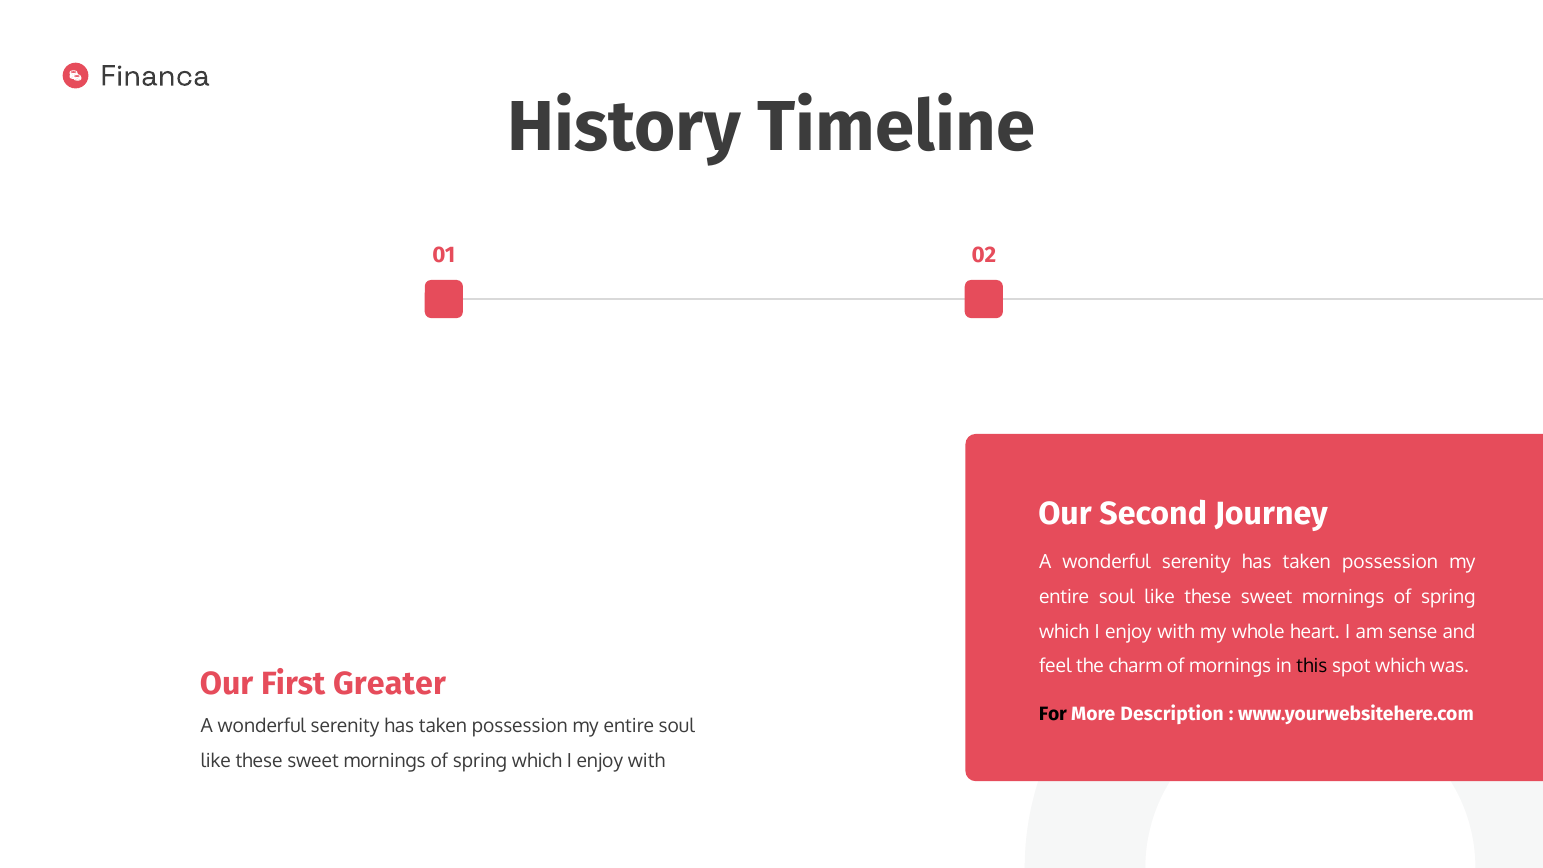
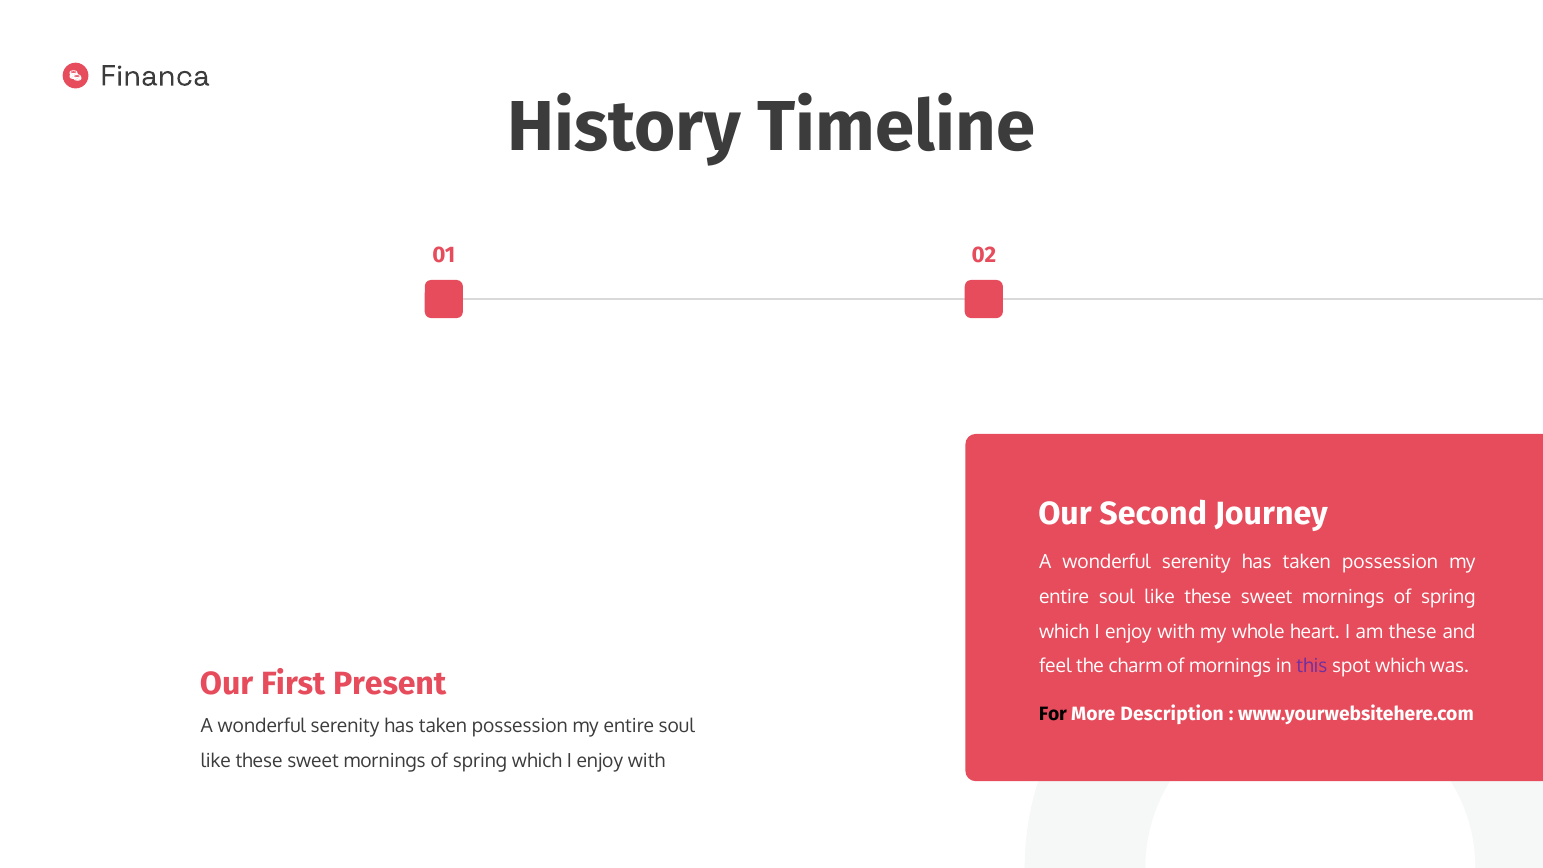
am sense: sense -> these (1413, 632)
this colour: black -> purple (1312, 666)
Greater: Greater -> Present (390, 684)
